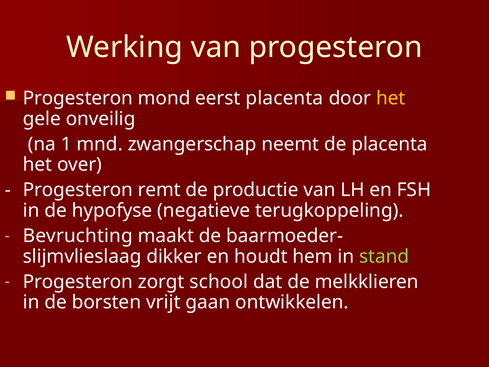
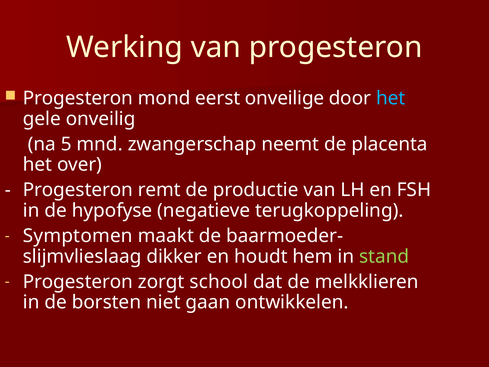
eerst placenta: placenta -> onveilige (285, 98)
het colour: yellow -> light blue (391, 98)
1: 1 -> 5 (66, 144)
Bevruchting: Bevruchting -> Symptomen (78, 236)
vrijt: vrijt -> niet (163, 302)
